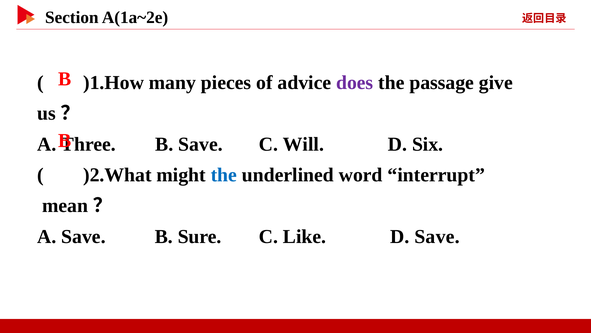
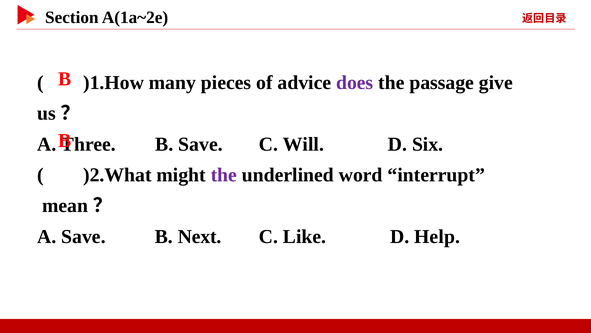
the colour: blue -> purple (224, 175)
Sure: Sure -> Next (200, 236)
D Save: Save -> Help (437, 236)
